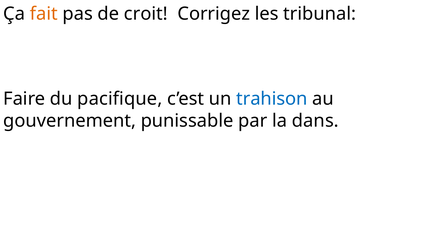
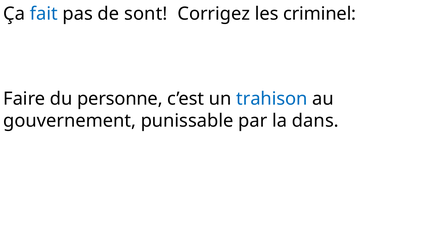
fait colour: orange -> blue (44, 14)
croit: croit -> sont (146, 14)
tribunal: tribunal -> criminel (320, 14)
pacifique: pacifique -> personne (120, 99)
